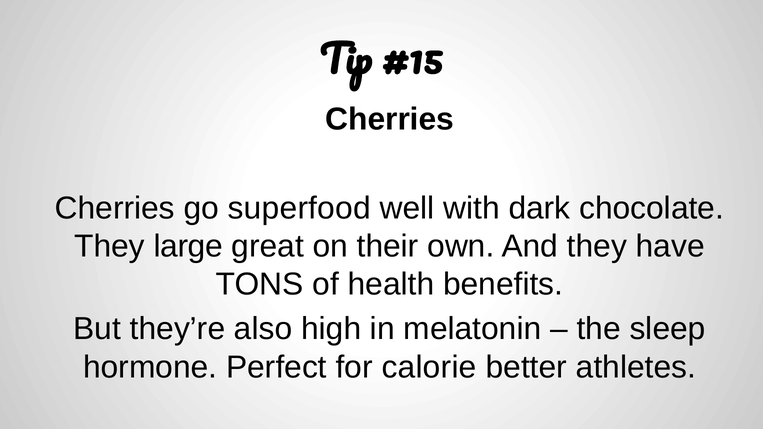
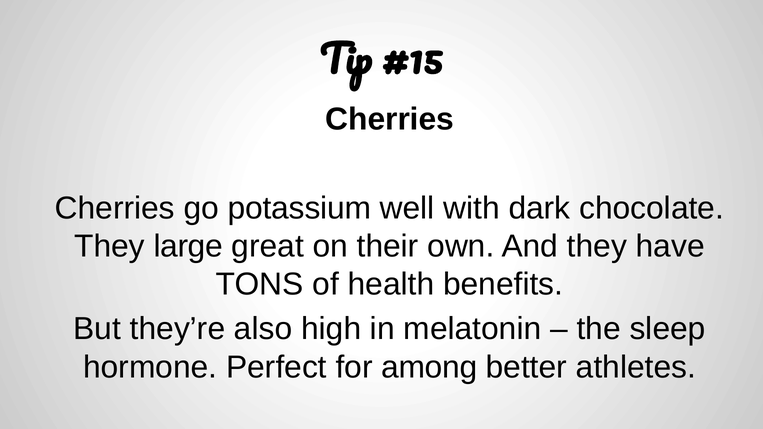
superfood: superfood -> potassium (300, 208)
calorie: calorie -> among (429, 367)
